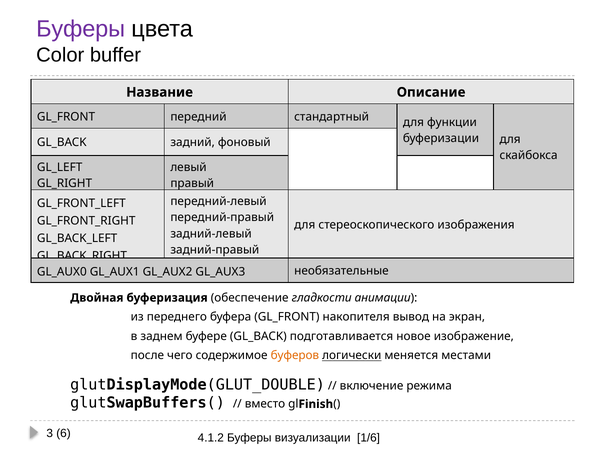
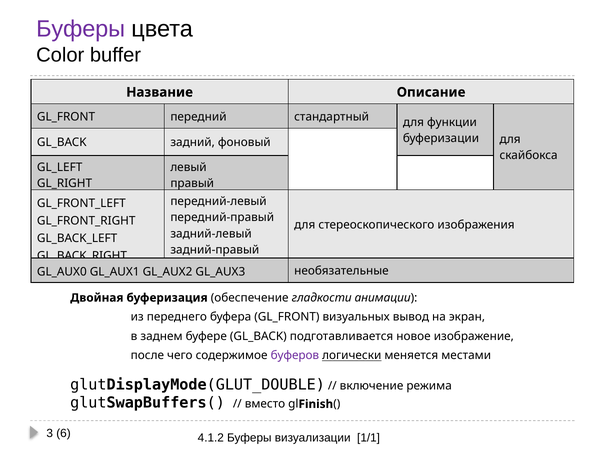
накопителя: накопителя -> визуальных (356, 317)
буферов colour: orange -> purple (295, 355)
1/6: 1/6 -> 1/1 (369, 437)
